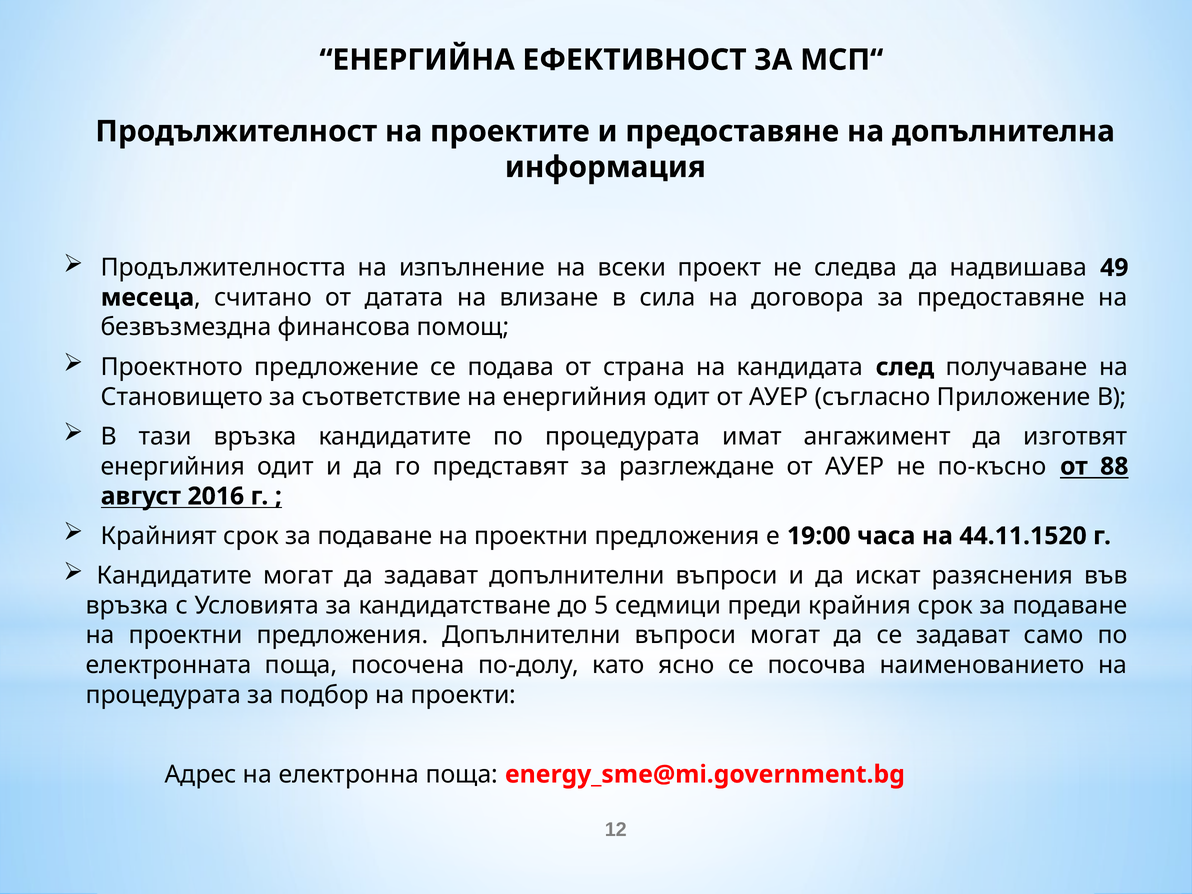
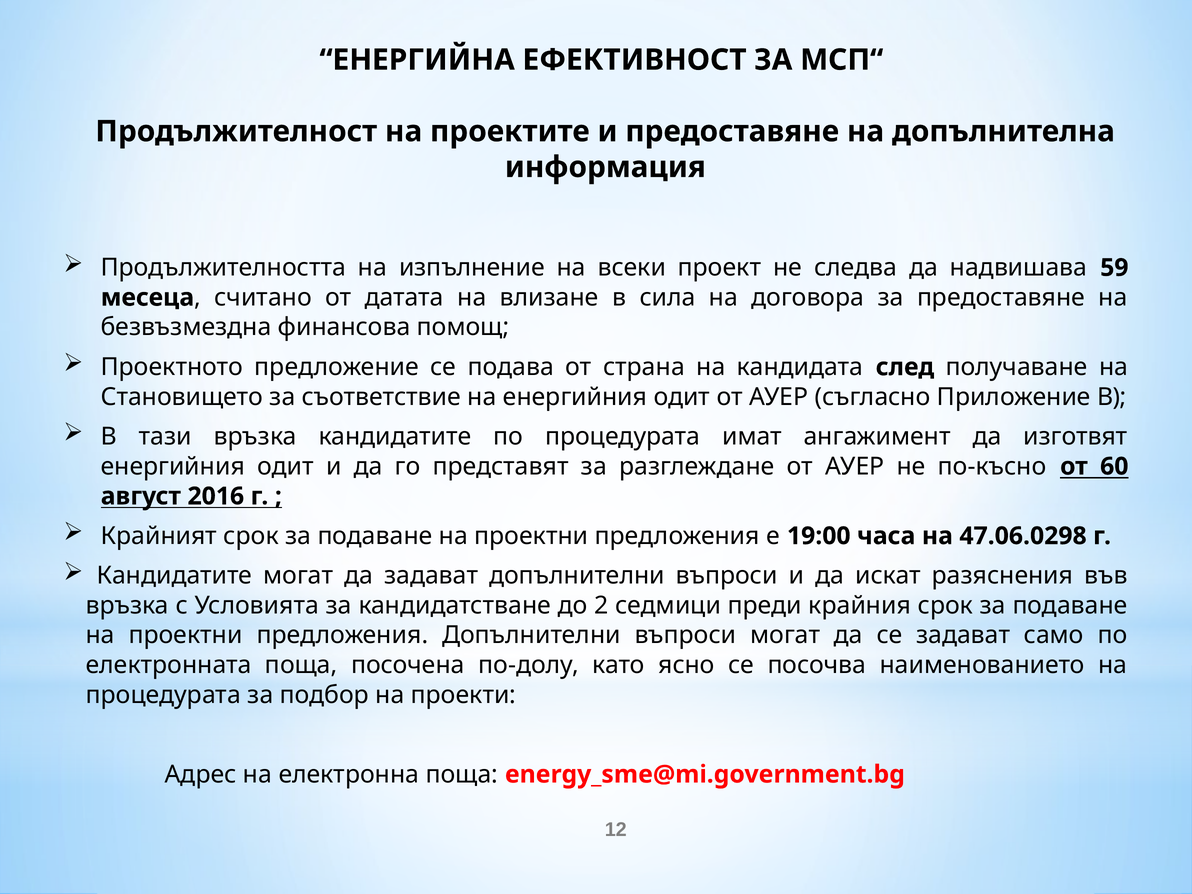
49: 49 -> 59 (1114, 268)
88: 88 -> 60 (1114, 466)
44.11.1520: 44.11.1520 -> 47.06.0298 (1023, 536)
5: 5 -> 2 (602, 606)
